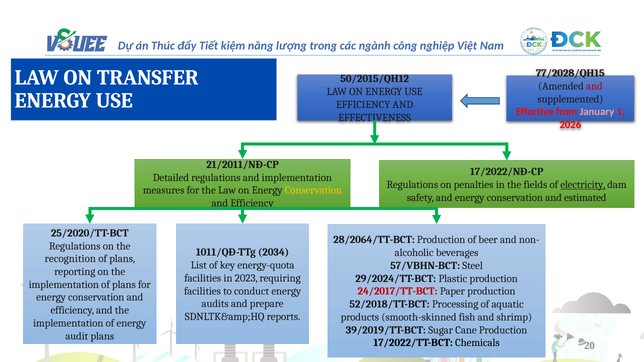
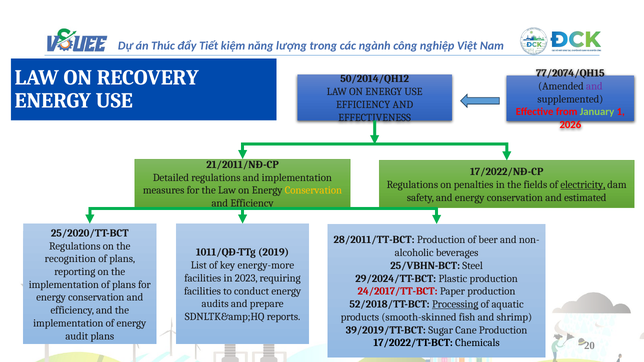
TRANSFER: TRANSFER -> RECOVERY (148, 78)
77/2028/QH15: 77/2028/QH15 -> 77/2074/QH15 (570, 73)
50/2015/QH12: 50/2015/QH12 -> 50/2014/QH12 (375, 79)
and colour: red -> purple (594, 86)
January colour: pink -> light green (597, 112)
28/2064/TT-BCT: 28/2064/TT-BCT -> 28/2011/TT-BCT (374, 240)
2034: 2034 -> 2019 (274, 253)
energy-quota: energy-quota -> energy-more (266, 265)
57/VBHN-BCT: 57/VBHN-BCT -> 25/VBHN-BCT (425, 266)
Processing underline: none -> present (455, 304)
